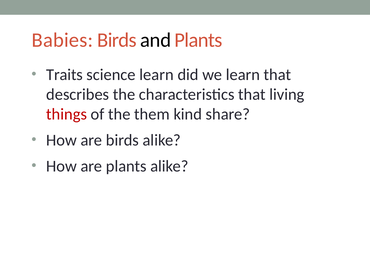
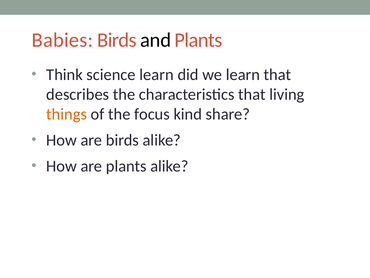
Traits: Traits -> Think (64, 75)
things colour: red -> orange (67, 114)
them: them -> focus (152, 114)
